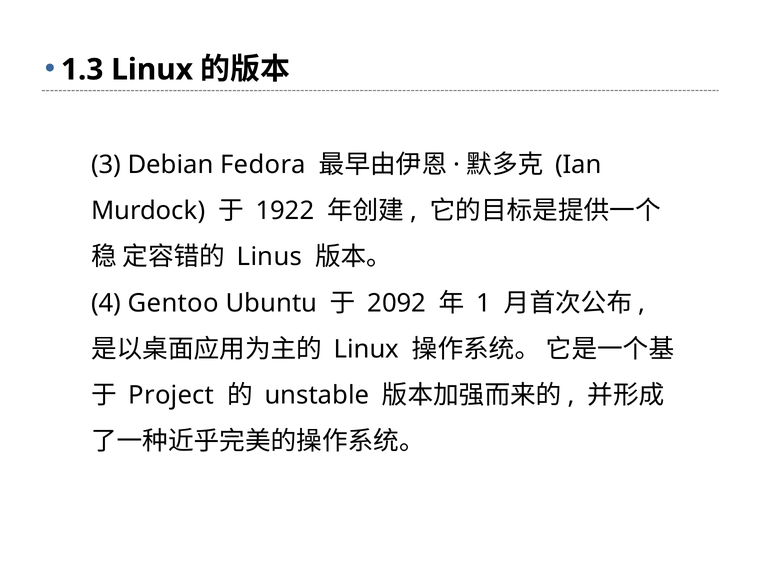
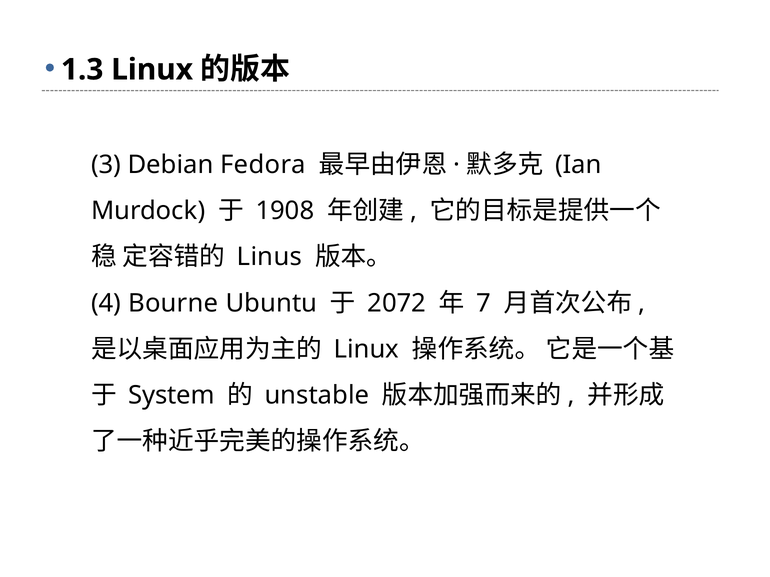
1922: 1922 -> 1908 (285, 211)
Gentoo: Gentoo -> Bourne (173, 303)
2092: 2092 -> 2072 (397, 303)
1: 1 -> 7 (484, 303)
Project: Project -> System (171, 396)
